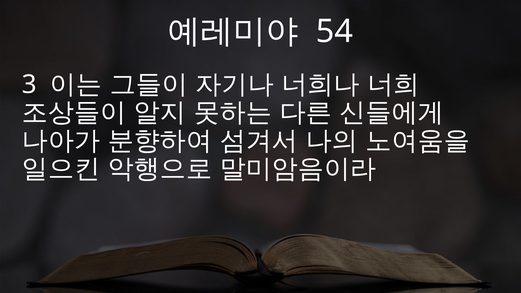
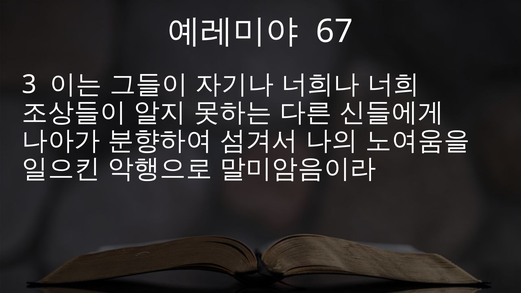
54: 54 -> 67 (334, 31)
